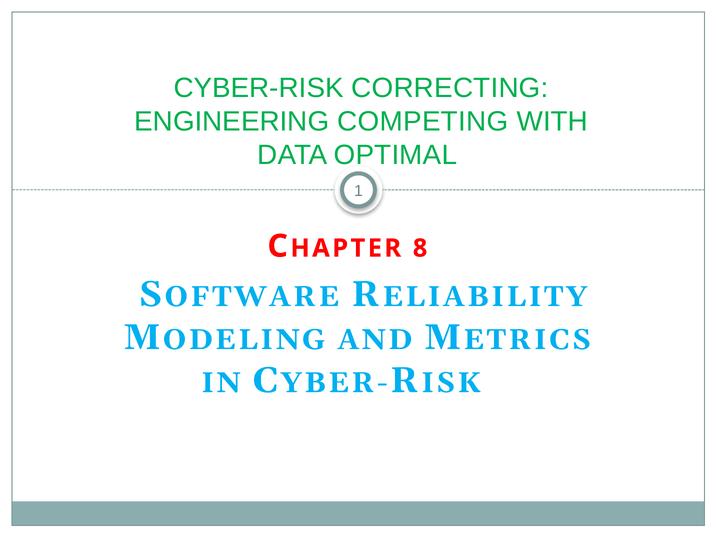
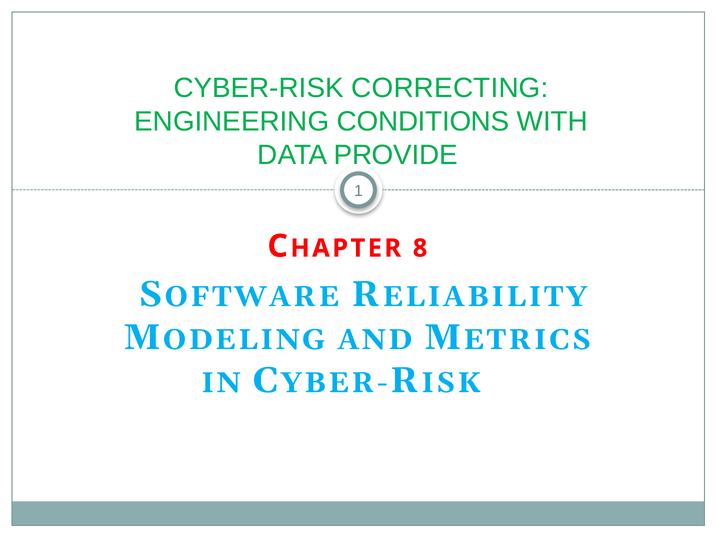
COMPETING: COMPETING -> CONDITIONS (423, 121)
OPTIMAL: OPTIMAL -> PROVIDE (396, 155)
